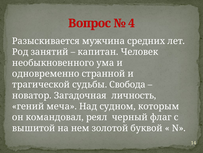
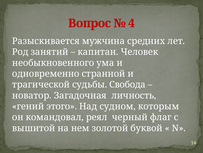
меча: меча -> этого (62, 106)
